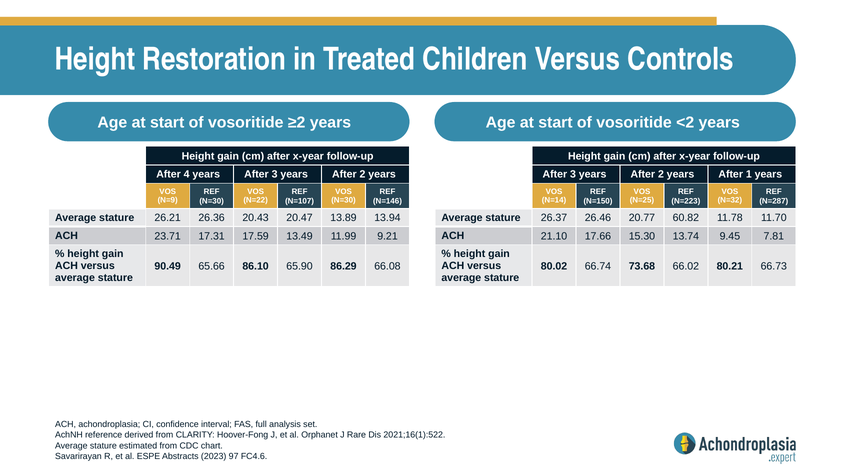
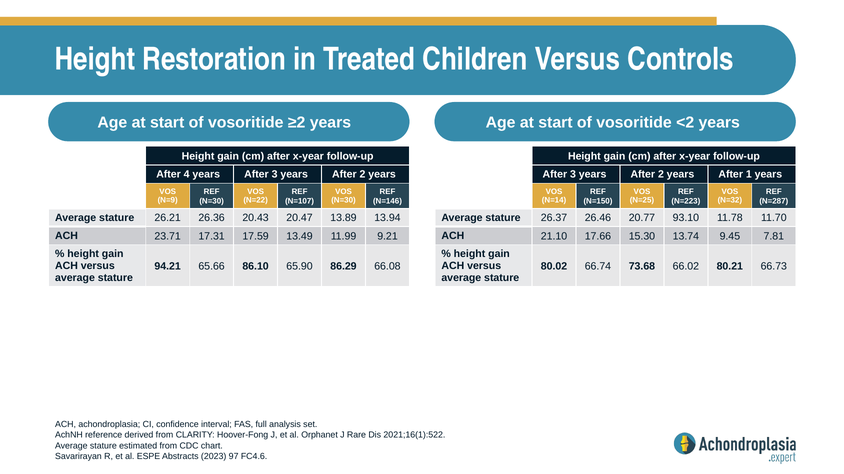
60.82: 60.82 -> 93.10 (686, 218)
90.49: 90.49 -> 94.21 (168, 266)
